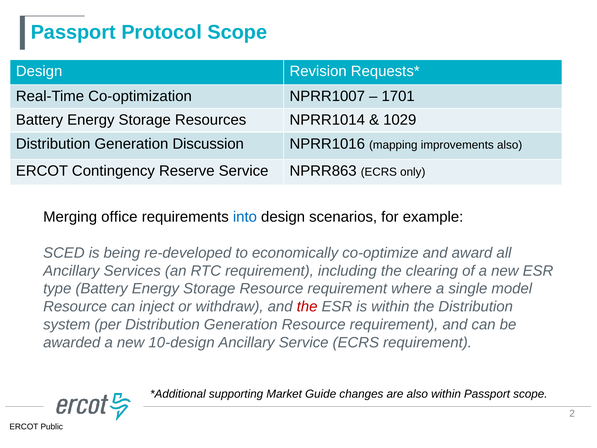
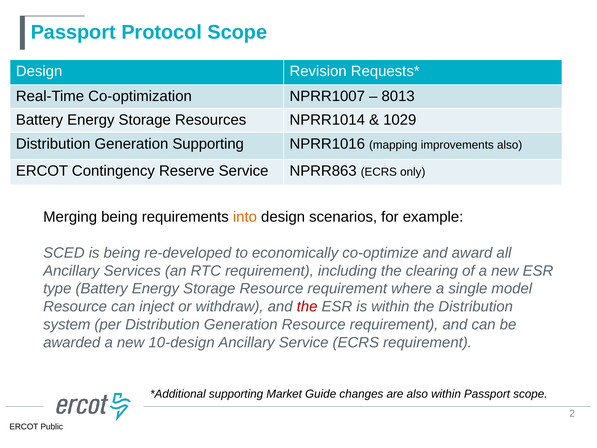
1701: 1701 -> 8013 (398, 96)
Generation Discussion: Discussion -> Supporting (208, 144)
Merging office: office -> being (119, 217)
into colour: blue -> orange (245, 217)
